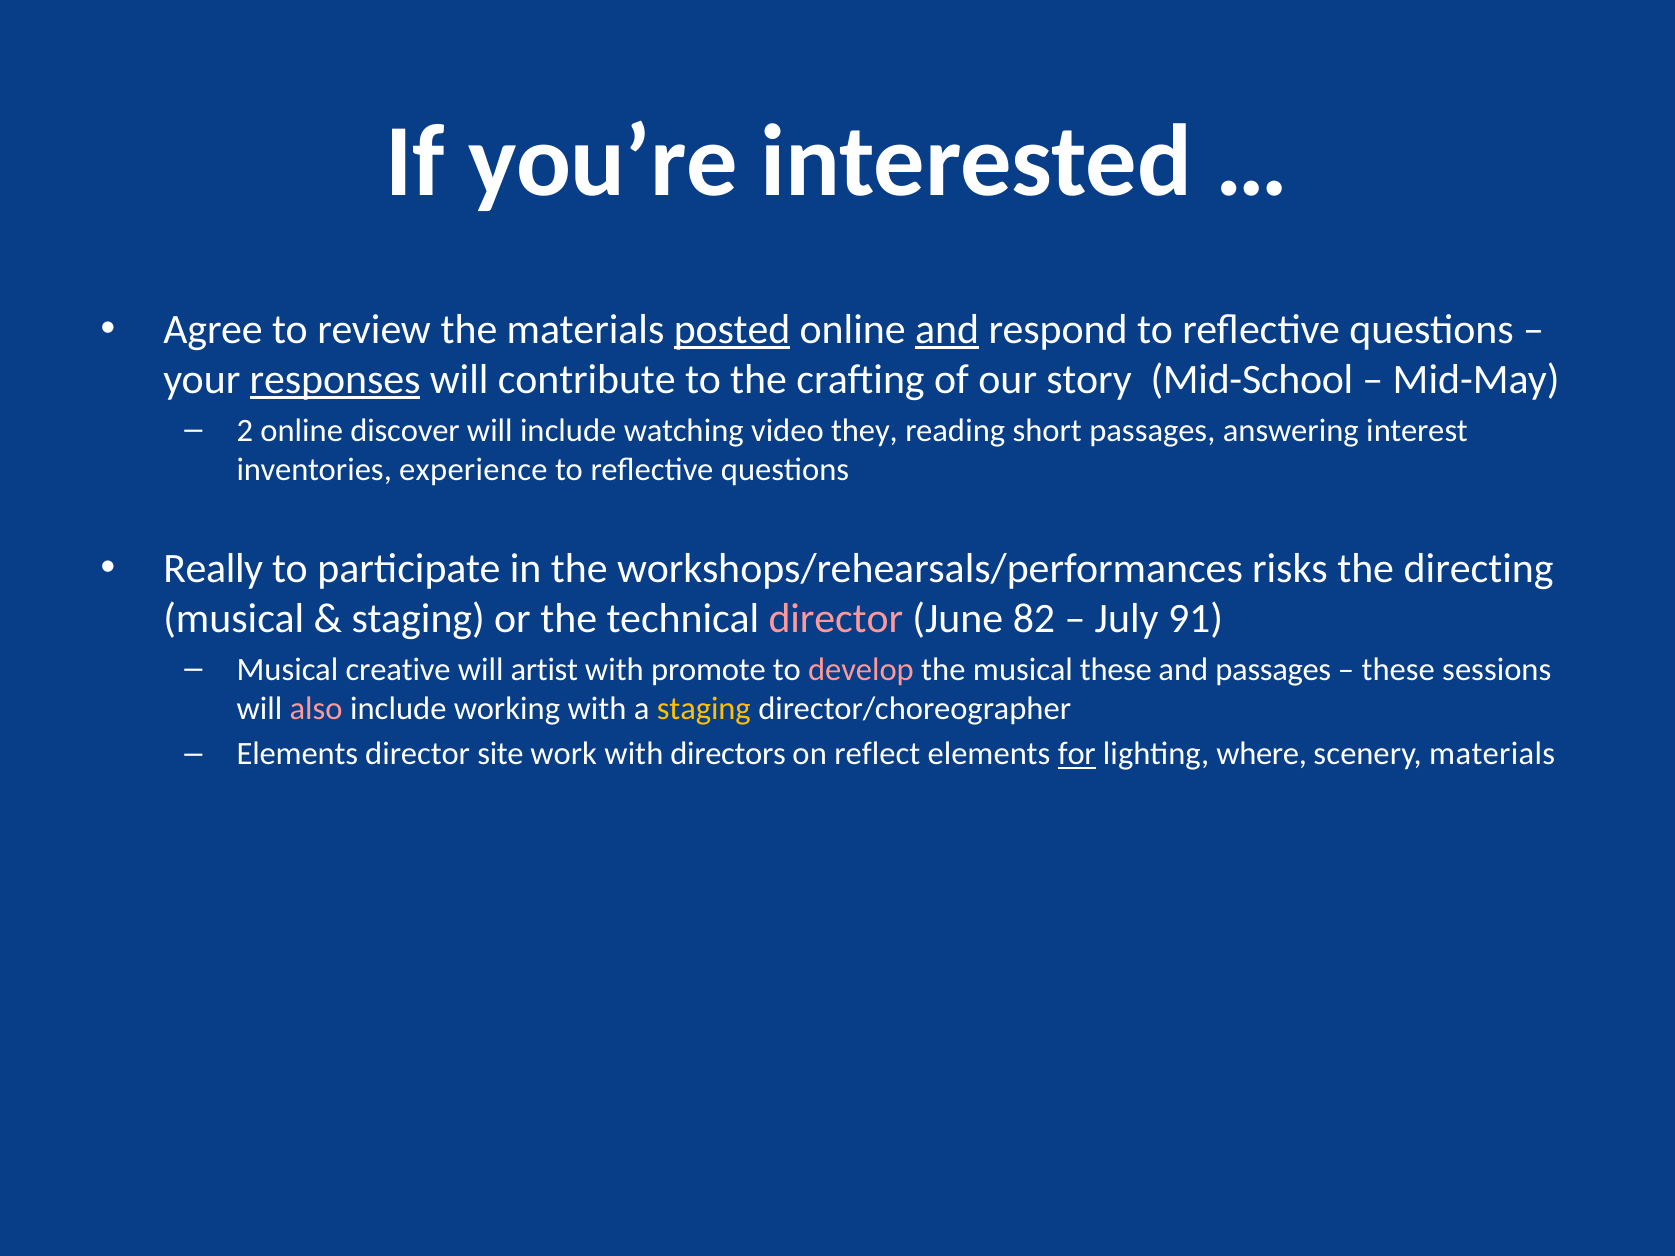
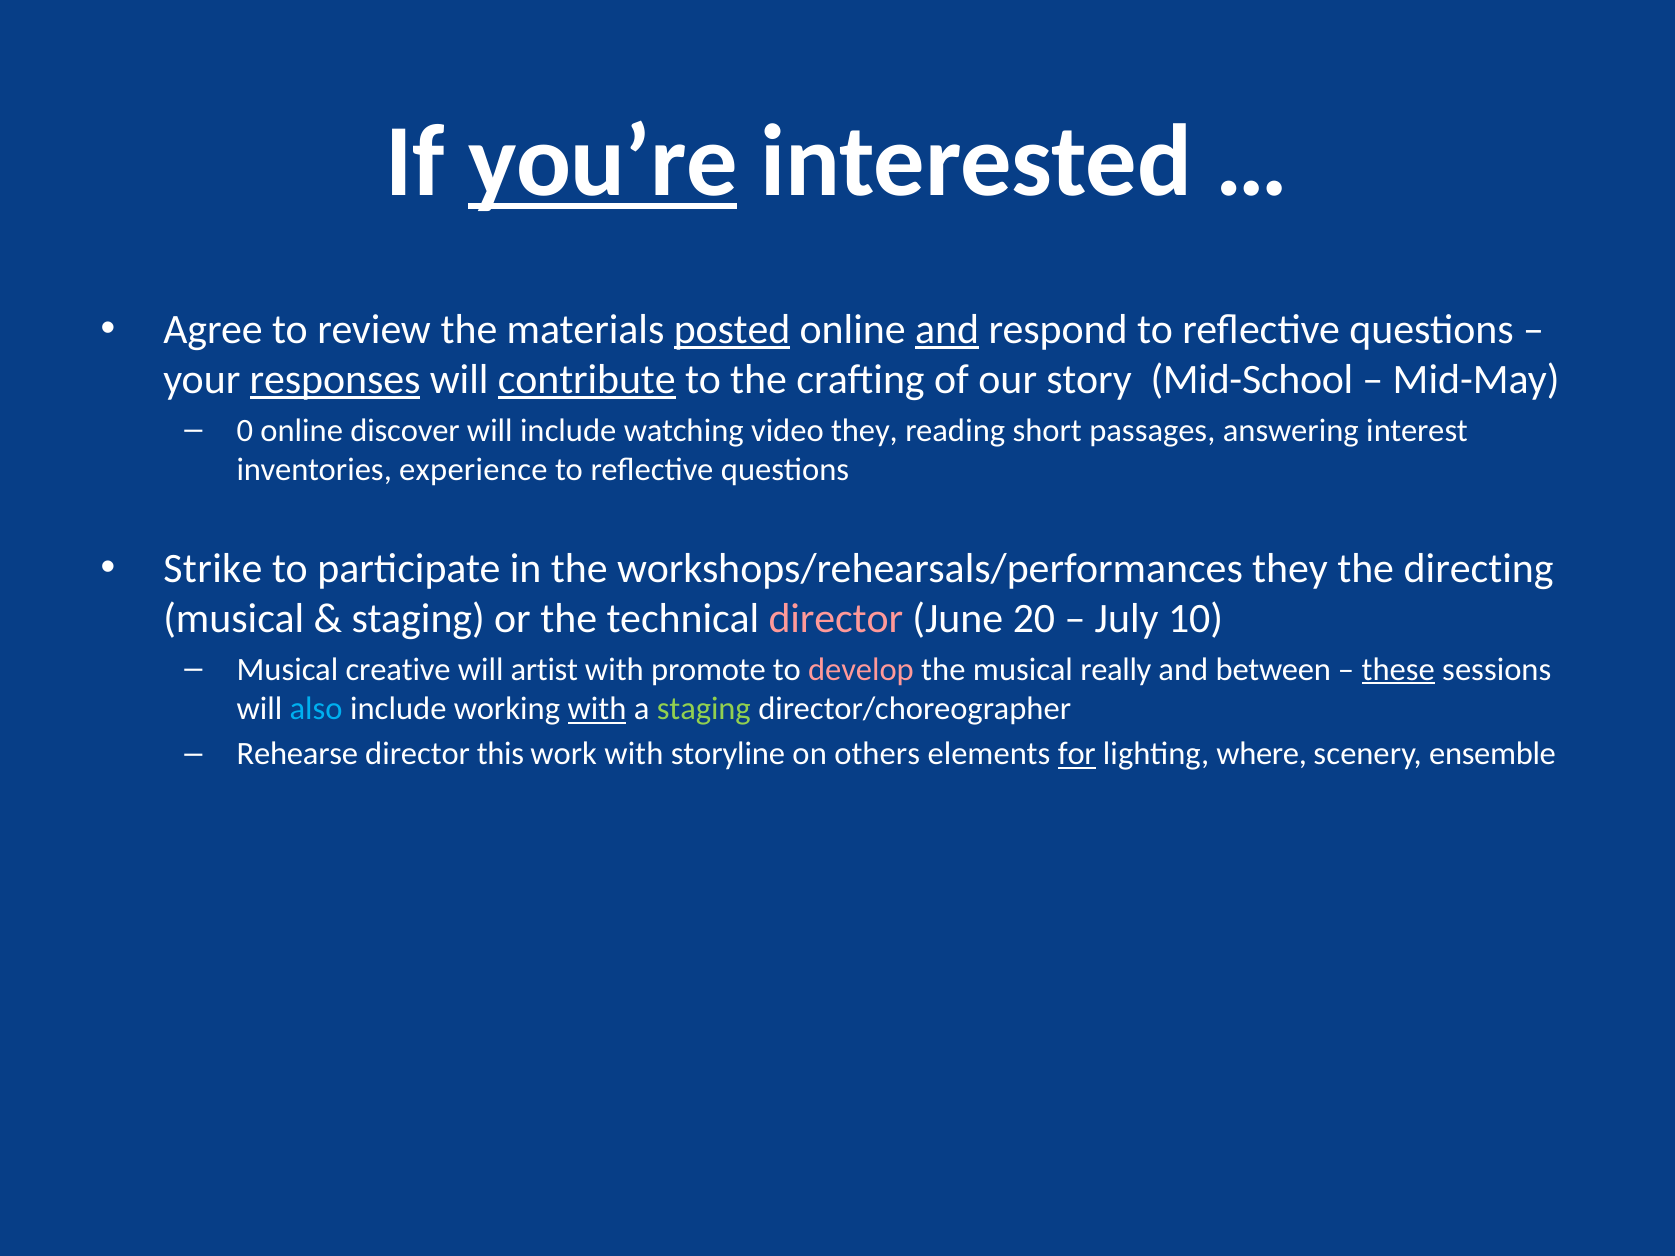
you’re underline: none -> present (603, 162)
contribute underline: none -> present (587, 380)
2: 2 -> 0 (245, 430)
Really: Really -> Strike (213, 569)
workshops/rehearsals/performances risks: risks -> they (1290, 569)
82: 82 -> 20 (1034, 619)
91: 91 -> 10 (1196, 619)
musical these: these -> really (1116, 670)
and passages: passages -> between (1273, 670)
these underline: none -> present (1398, 670)
also colour: pink -> light blue (316, 709)
with underline: none -> present (597, 709)
staging colour: yellow -> light green (704, 709)
Elements: Elements -> Rehearse (297, 754)
site: site -> this (501, 754)
directors: directors -> storyline (728, 754)
reflect: reflect -> others (877, 754)
scenery materials: materials -> ensemble (1493, 754)
